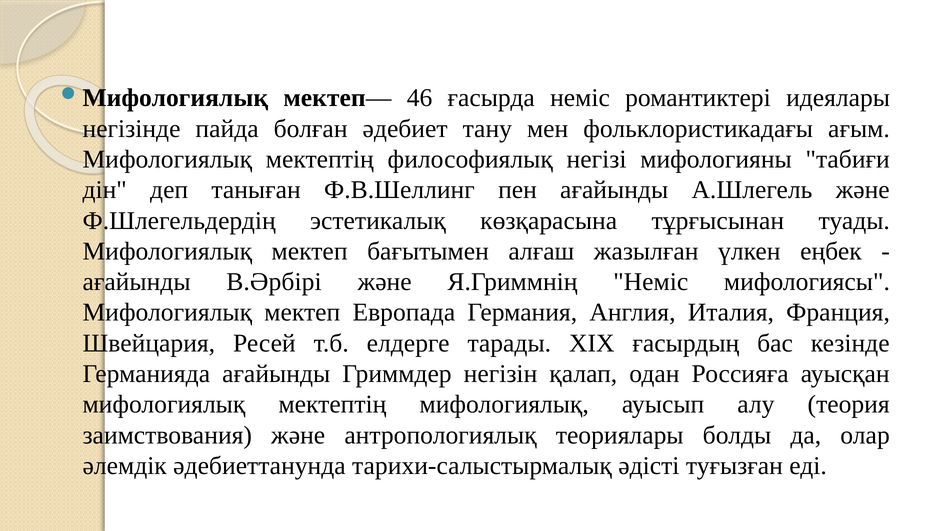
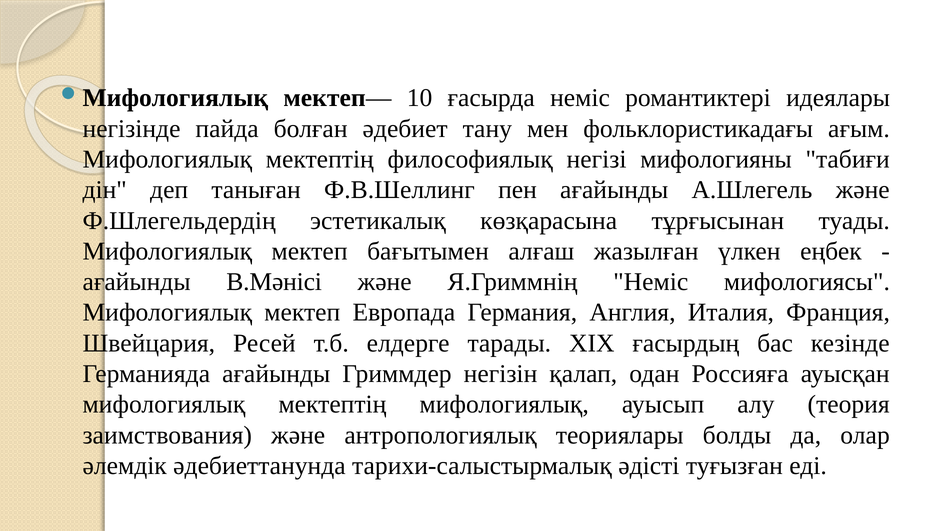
46: 46 -> 10 (420, 98)
В.Әрбірі: В.Әрбірі -> В.Мәнісі (274, 282)
